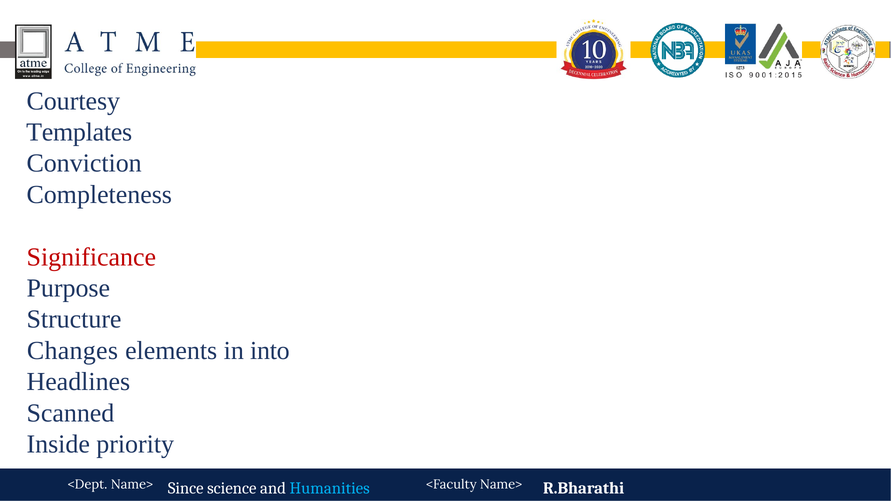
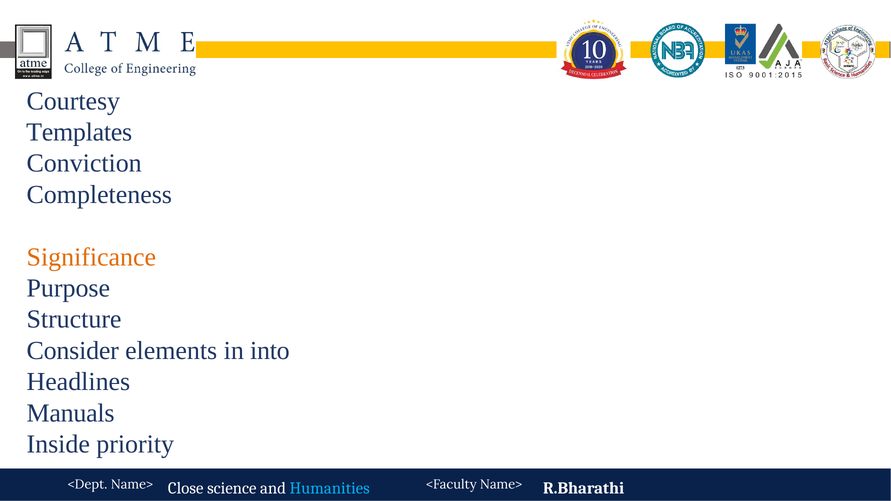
Significance colour: red -> orange (91, 257)
Changes: Changes -> Consider (73, 351)
Scanned: Scanned -> Manuals (71, 413)
Since: Since -> Close (186, 489)
